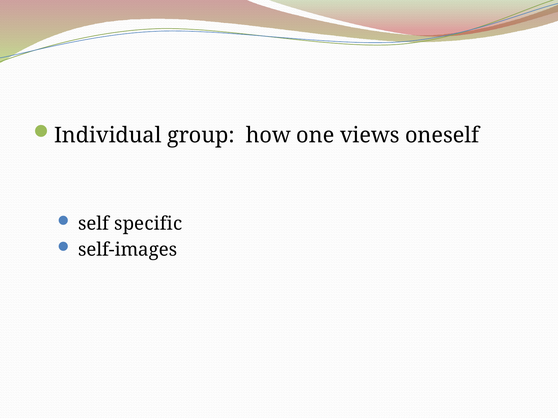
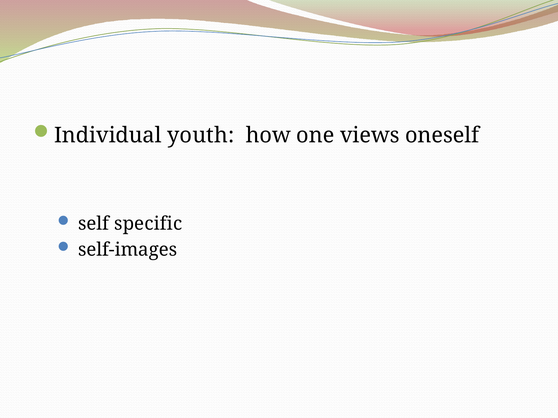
group: group -> youth (201, 135)
